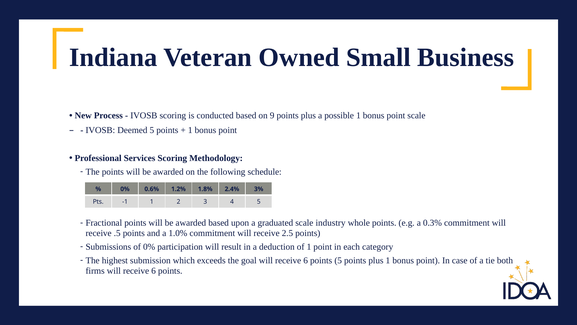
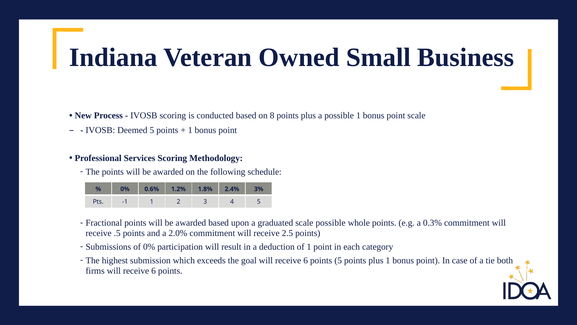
9: 9 -> 8 (272, 116)
scale industry: industry -> possible (331, 223)
1.0%: 1.0% -> 2.0% (178, 233)
